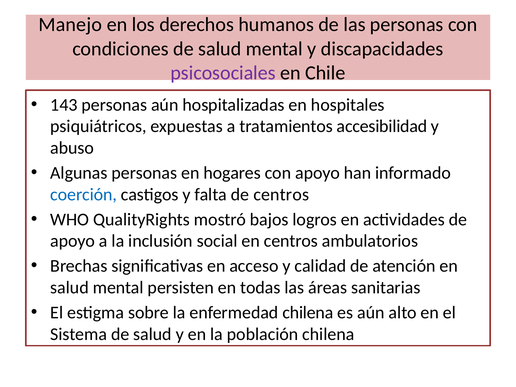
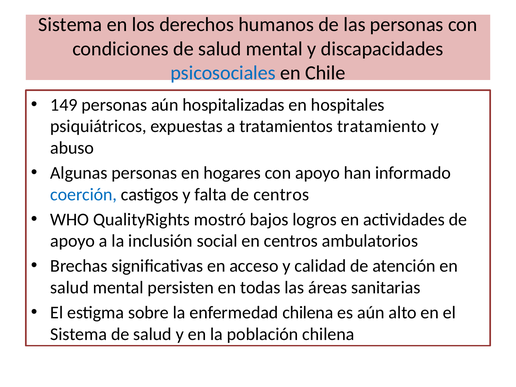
Manejo: Manejo -> Sistema (70, 25)
psicosociales colour: purple -> blue (223, 73)
143: 143 -> 149 (64, 105)
accesibilidad: accesibilidad -> tratamiento (382, 126)
